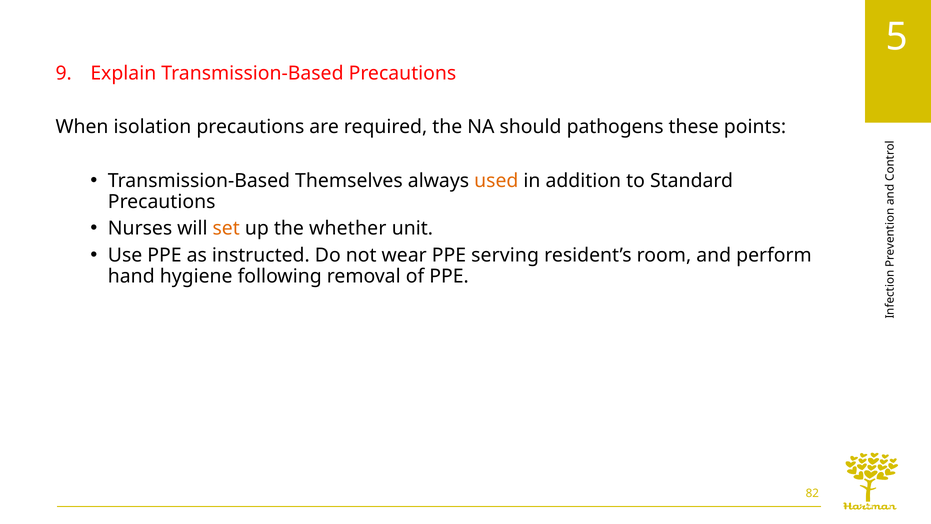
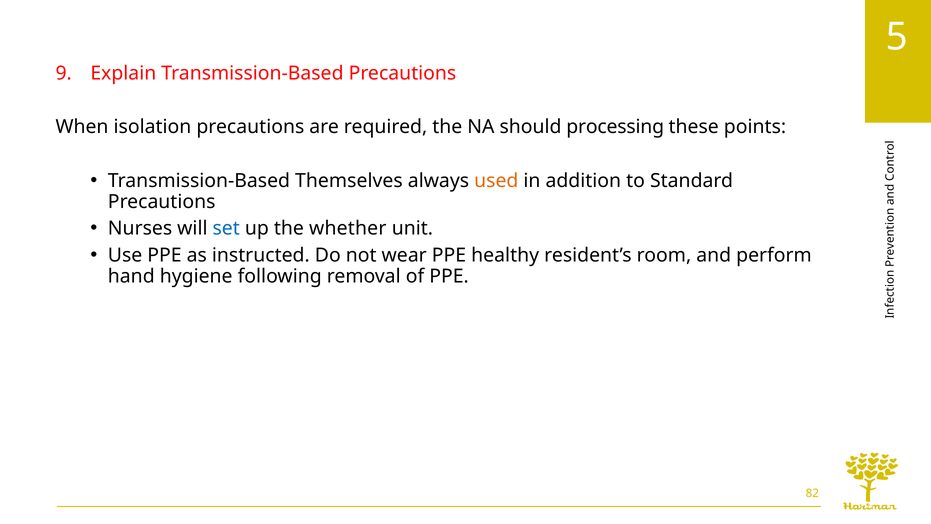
pathogens: pathogens -> processing (615, 127)
set colour: orange -> blue (226, 228)
serving: serving -> healthy (505, 255)
